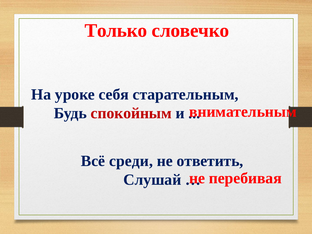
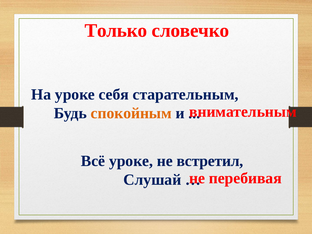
спокойным colour: red -> orange (131, 113)
Всё среди: среди -> уроке (131, 161)
ответить: ответить -> встретил (210, 161)
